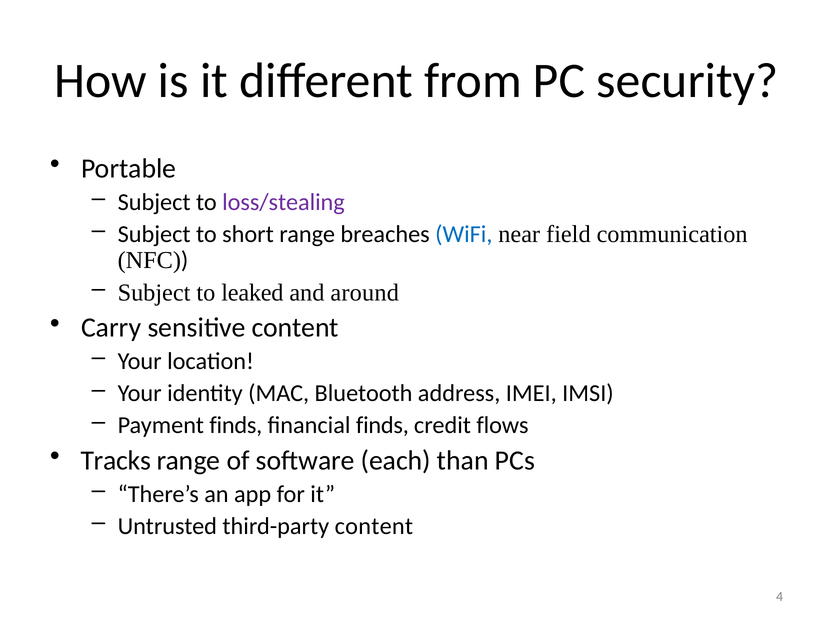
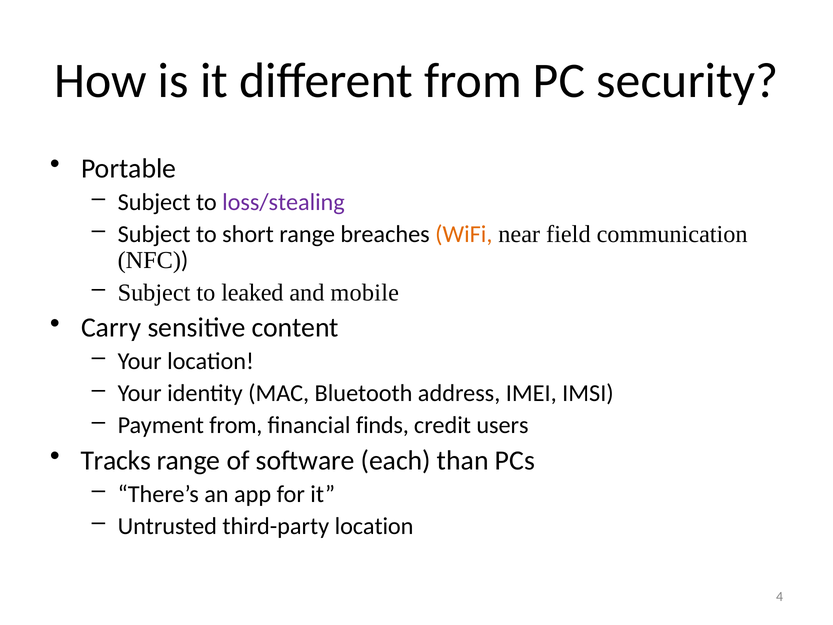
WiFi colour: blue -> orange (464, 234)
around: around -> mobile (365, 292)
Payment finds: finds -> from (236, 425)
flows: flows -> users (502, 425)
third-party content: content -> location (374, 526)
